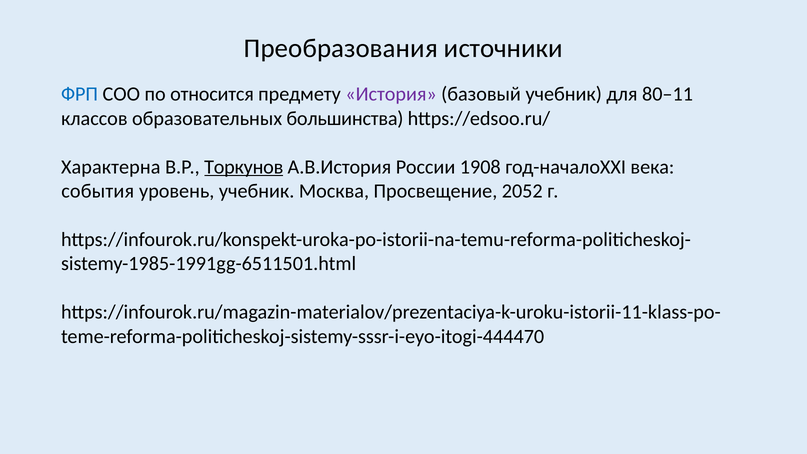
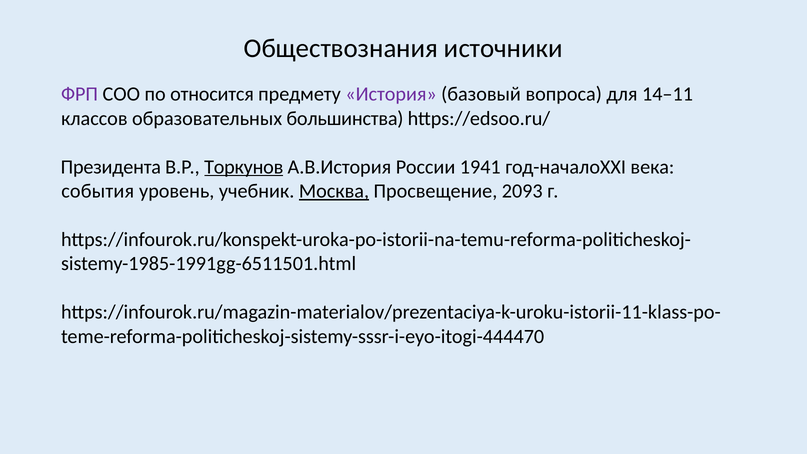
Преобразования: Преобразования -> Обществознания (341, 48)
ФРП colour: blue -> purple (80, 94)
базовый учебник: учебник -> вопроса (564, 94)
80–11: 80–11 -> 14–11 (668, 94)
Характерна: Характерна -> Президента (111, 167)
1908: 1908 -> 1941 (480, 167)
Москва underline: none -> present (334, 191)
2052: 2052 -> 2093 (522, 191)
